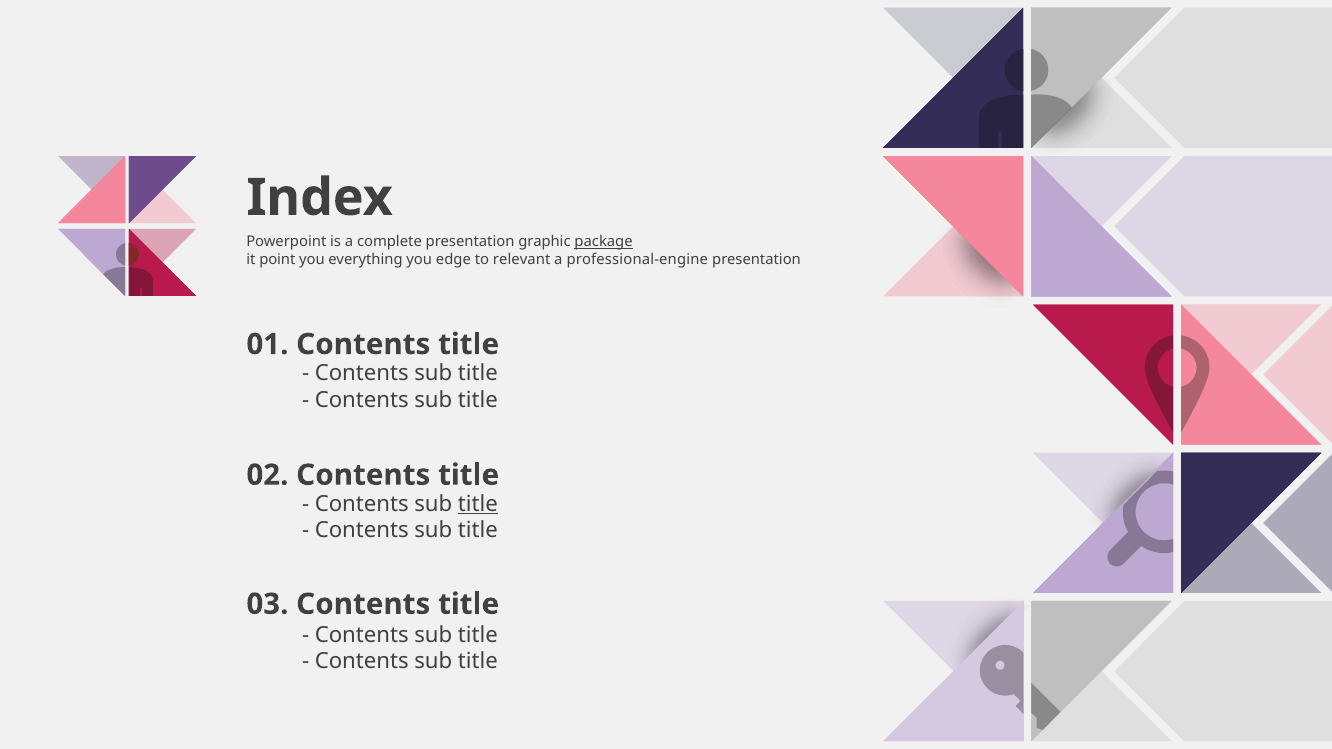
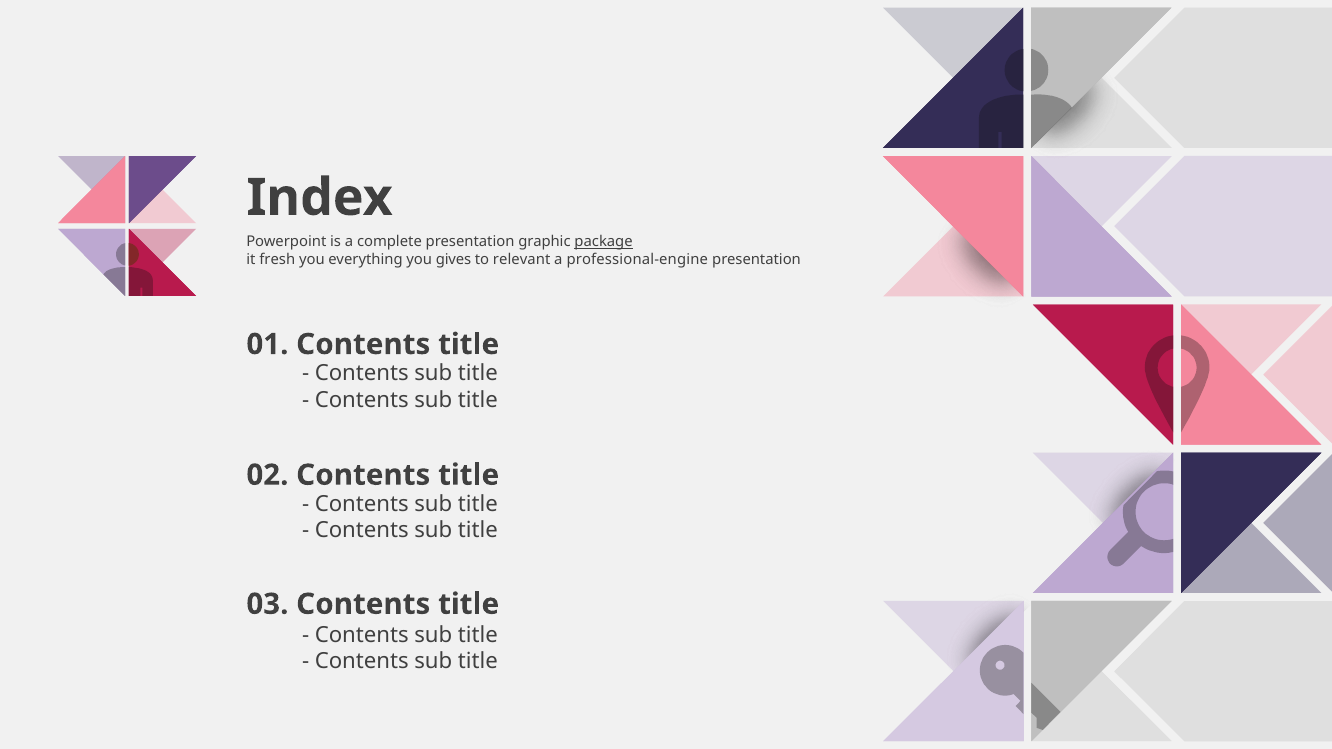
point: point -> fresh (277, 260)
edge: edge -> gives (453, 260)
title underline: present -> none (478, 504)
